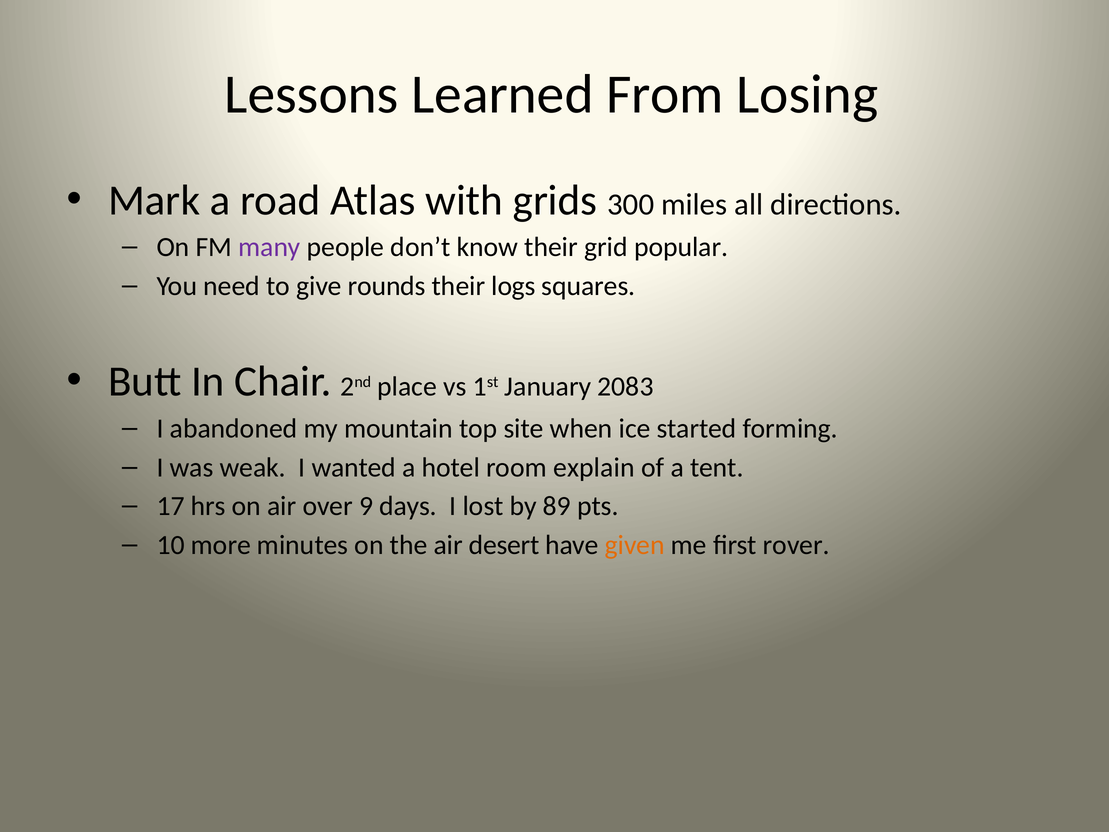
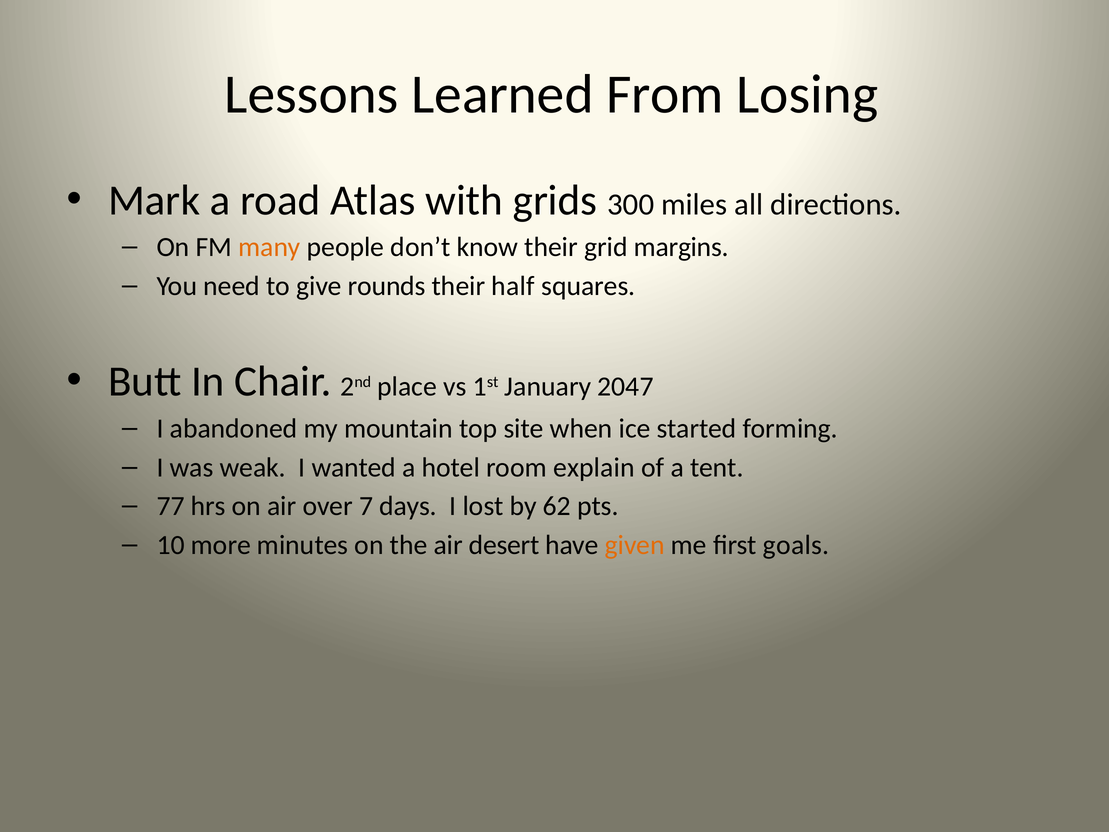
many colour: purple -> orange (269, 247)
popular: popular -> margins (681, 247)
logs: logs -> half (513, 286)
2083: 2083 -> 2047 (625, 387)
17: 17 -> 77 (171, 506)
9: 9 -> 7 (366, 506)
89: 89 -> 62 (557, 506)
rover: rover -> goals (796, 545)
